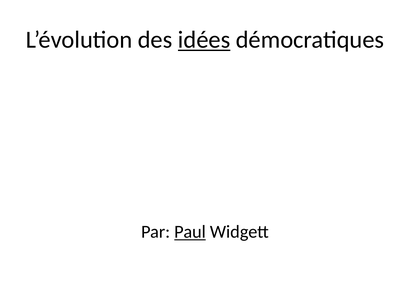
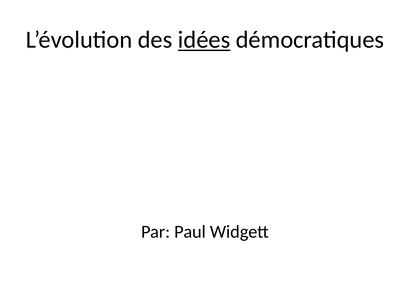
Paul underline: present -> none (190, 232)
